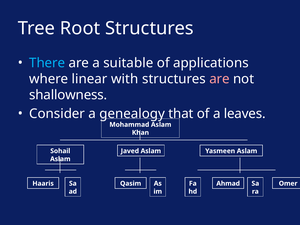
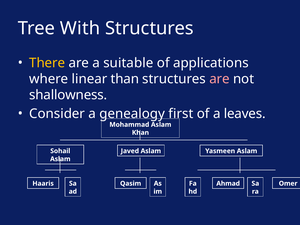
Root: Root -> With (80, 28)
There colour: light blue -> yellow (47, 63)
with: with -> than (125, 79)
that: that -> first (181, 114)
